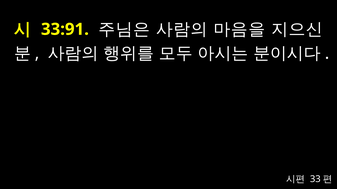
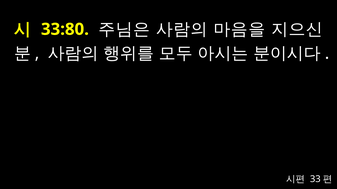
33:91: 33:91 -> 33:80 (65, 29)
